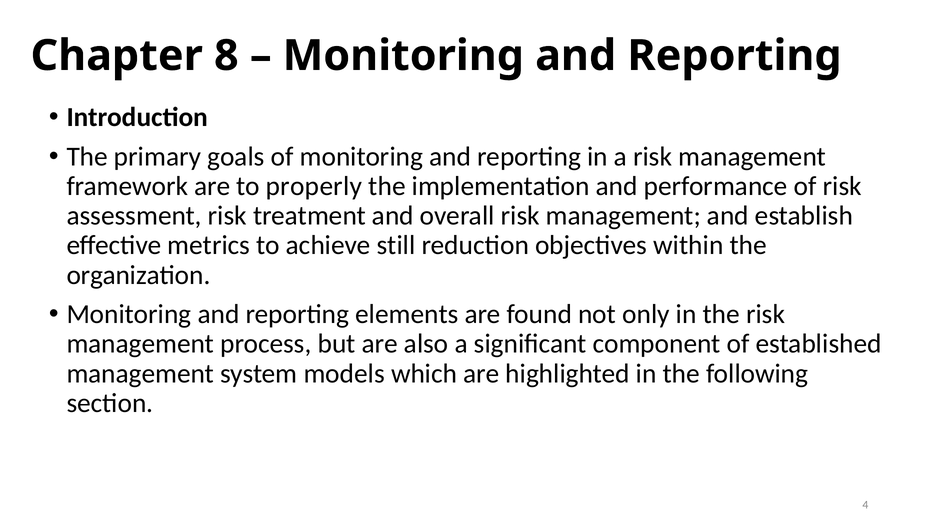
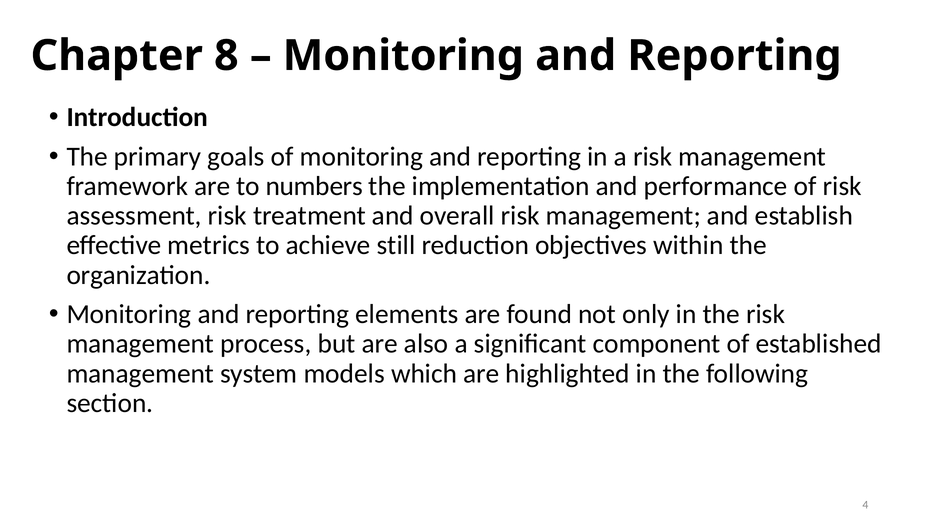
properly: properly -> numbers (314, 186)
